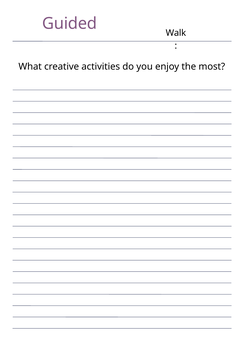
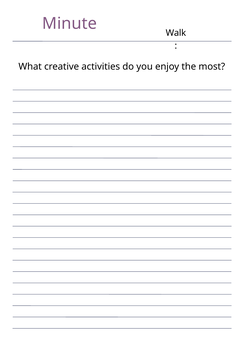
Guided: Guided -> Minute (69, 23)
